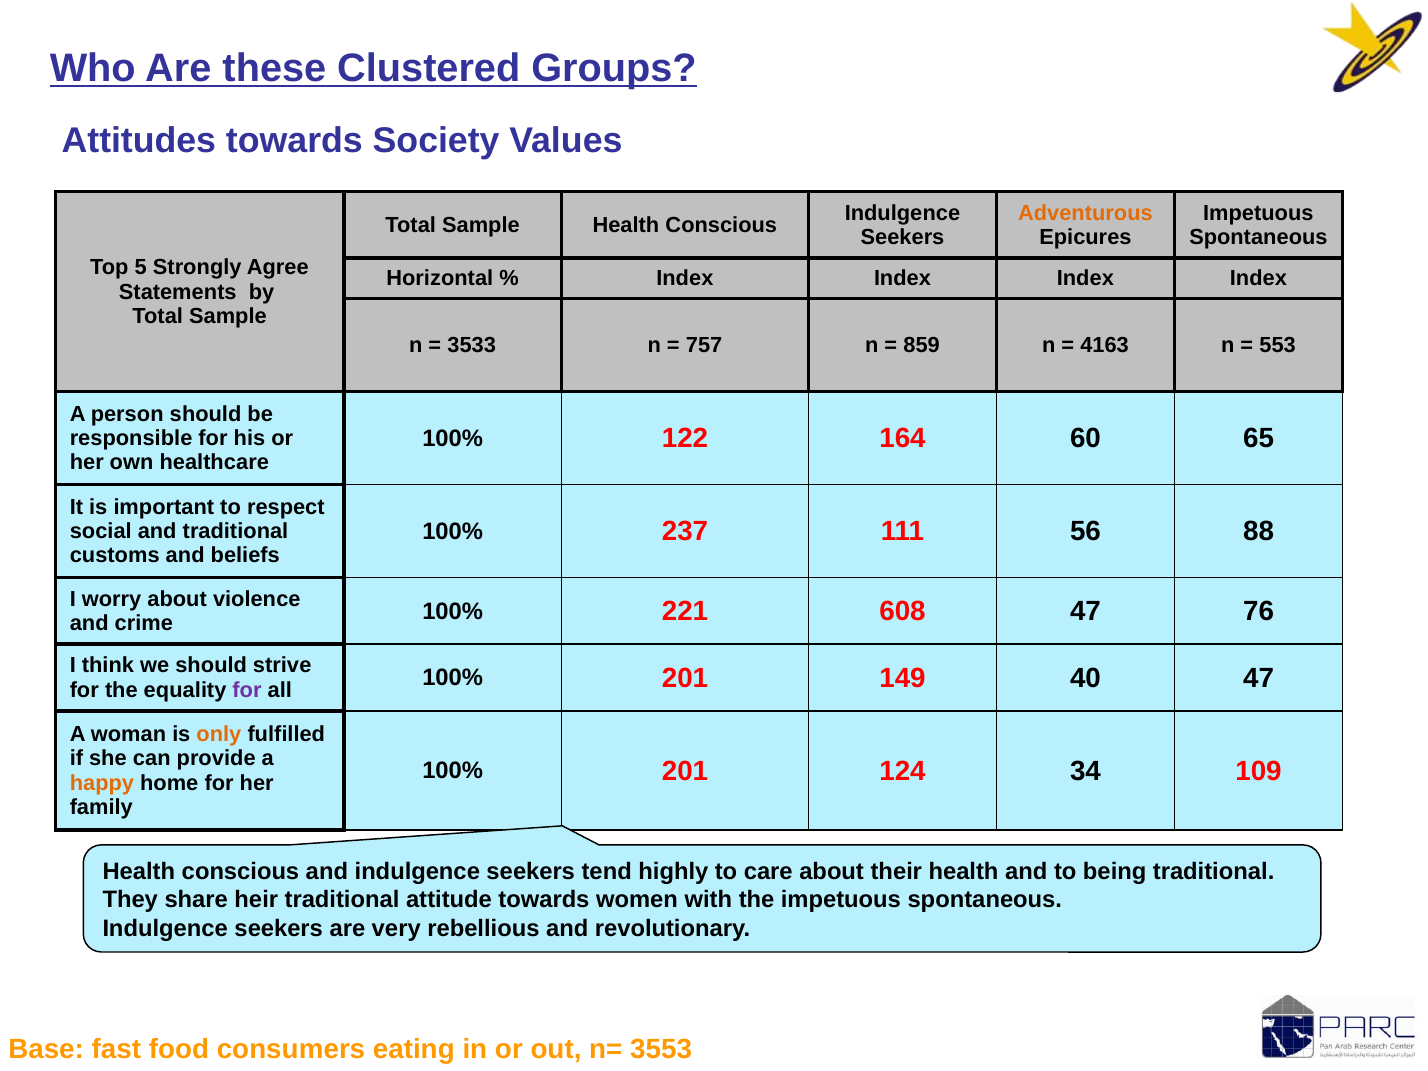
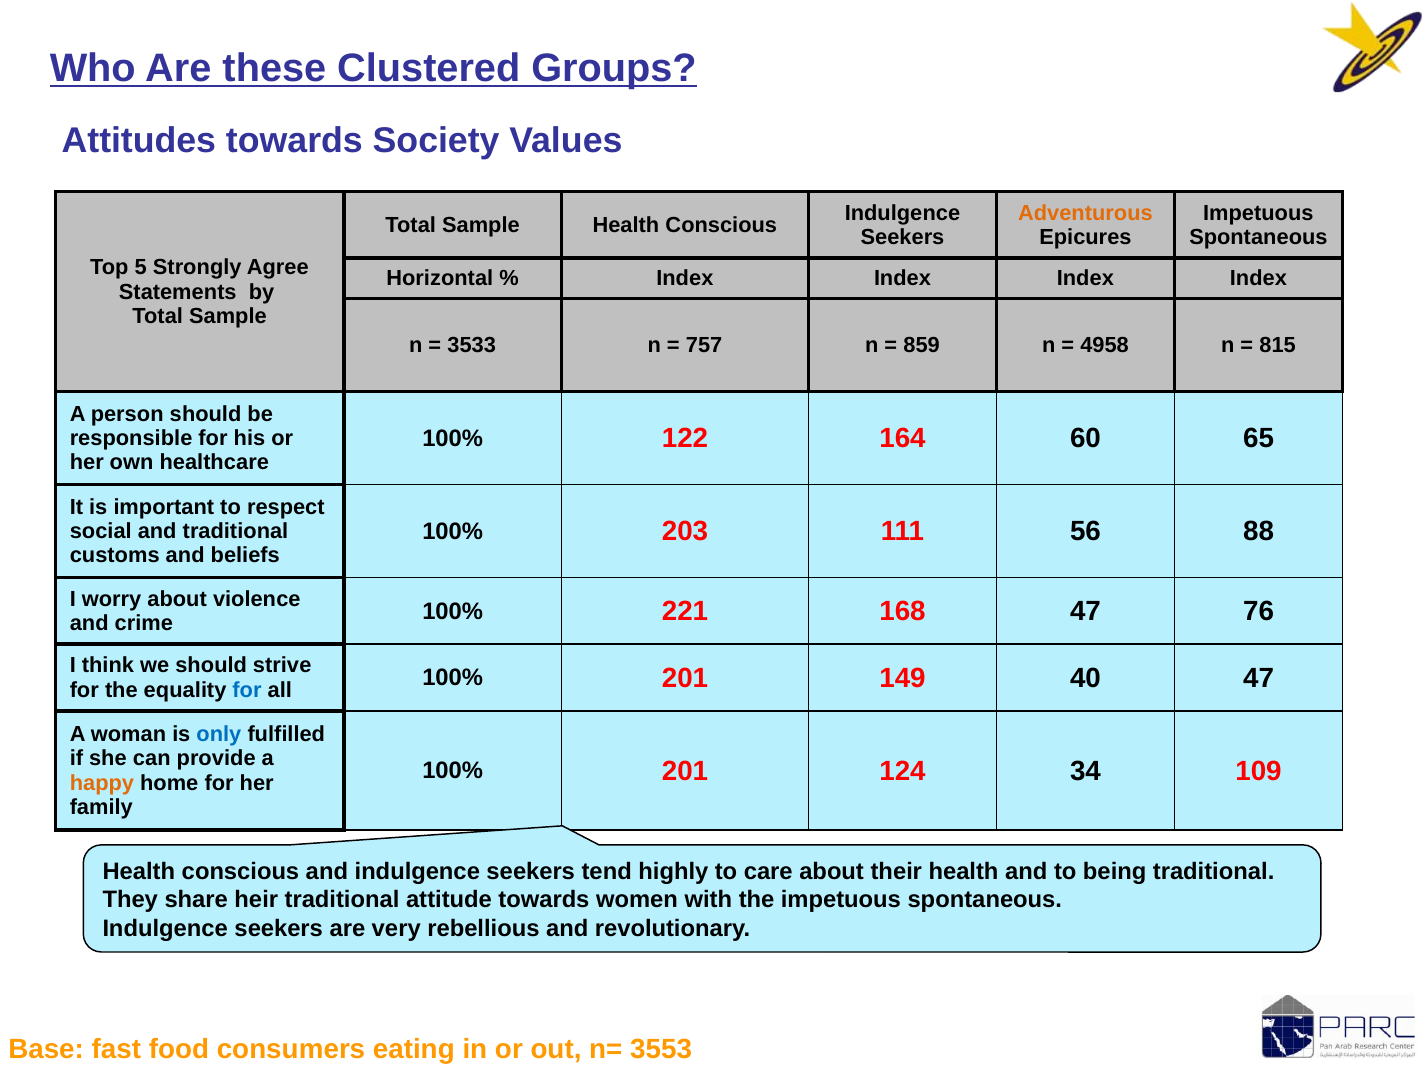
4163: 4163 -> 4958 (1105, 345)
553: 553 -> 815 (1278, 345)
237: 237 -> 203 (685, 531)
608: 608 -> 168 (903, 611)
for colour: purple -> blue (247, 690)
only colour: orange -> blue (219, 734)
